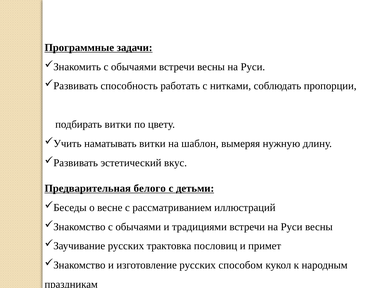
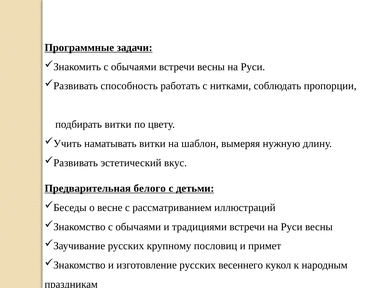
трактовка: трактовка -> крупному (169, 246)
способом: способом -> весеннего (241, 265)
